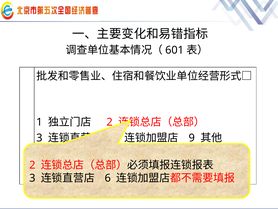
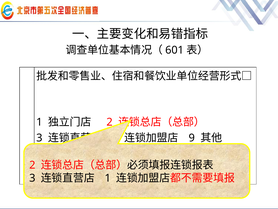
6: 6 -> 1 (108, 178)
